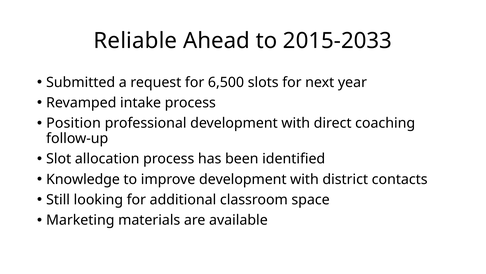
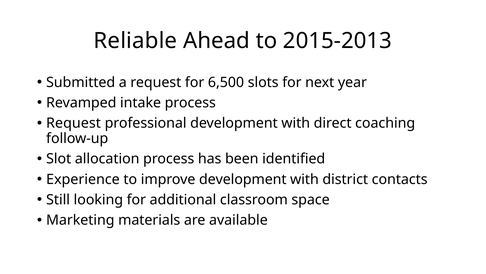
2015-2033: 2015-2033 -> 2015-2013 (338, 41)
Position: Position -> Request (74, 123)
Knowledge: Knowledge -> Experience (83, 179)
